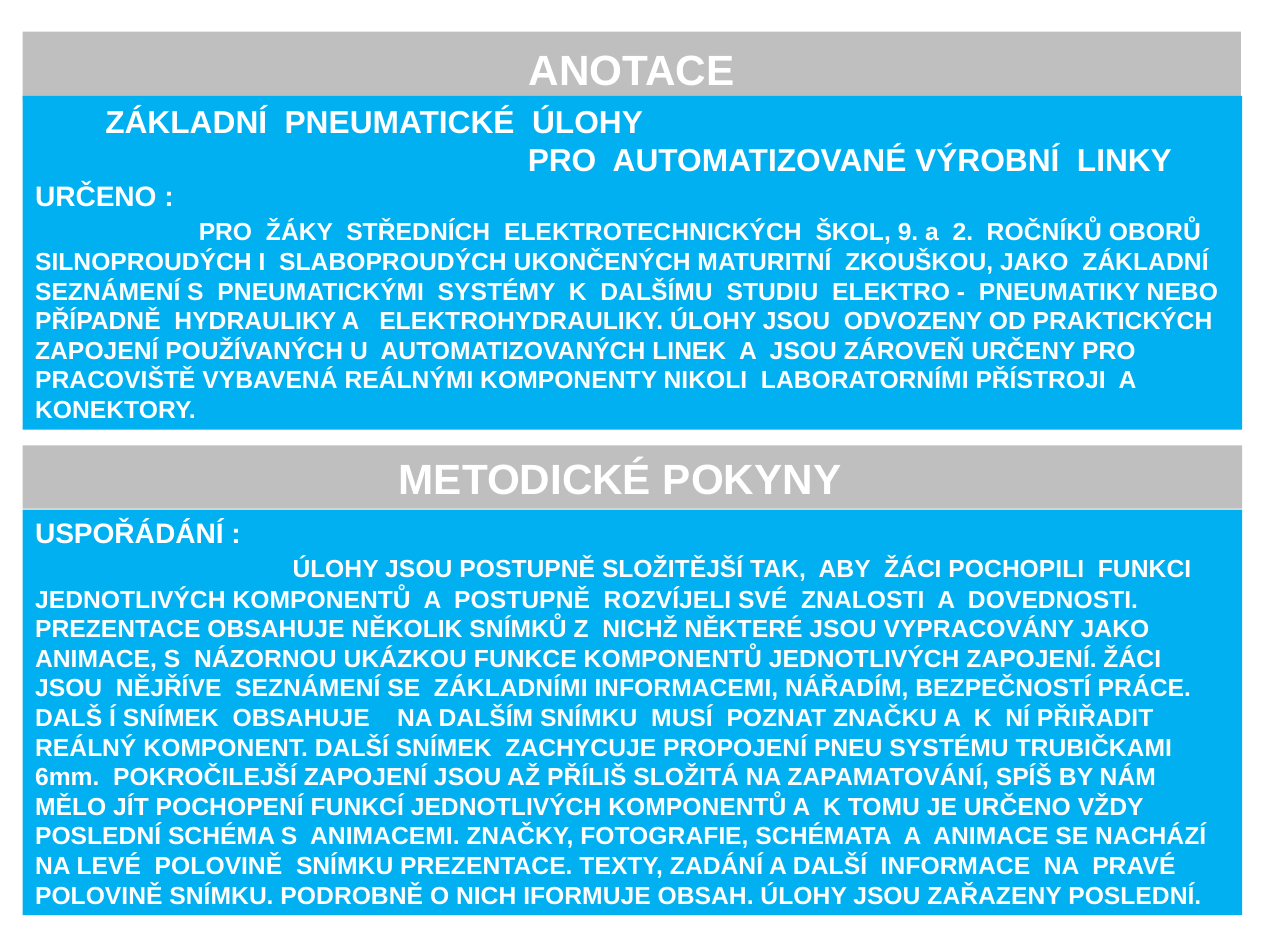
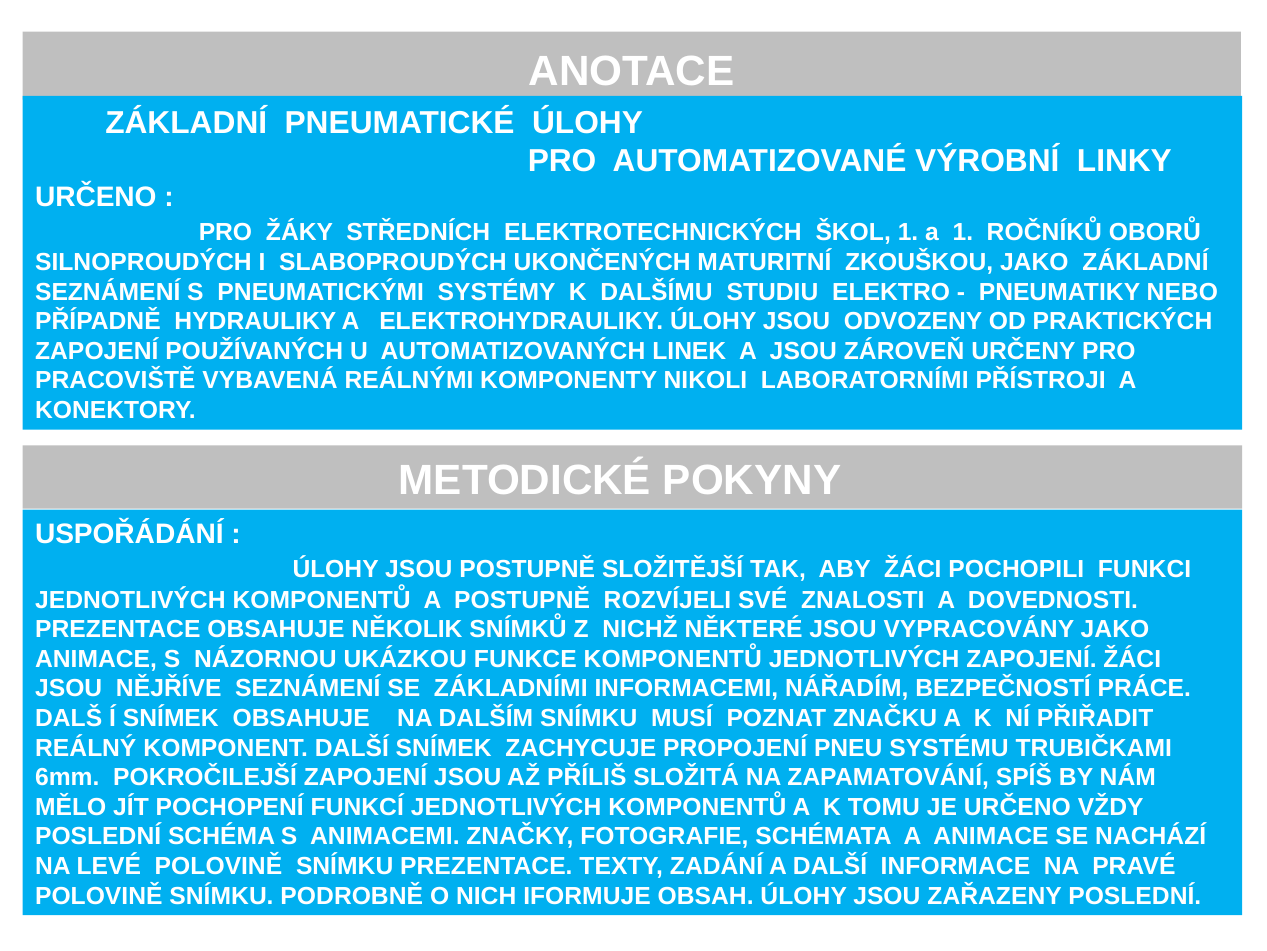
ŠKOL 9: 9 -> 1 (908, 232)
a 2: 2 -> 1 (963, 232)
